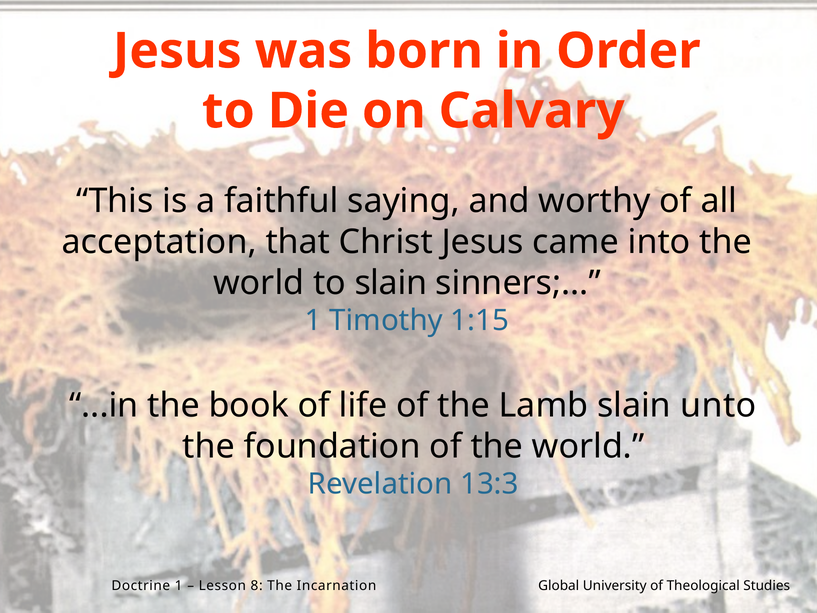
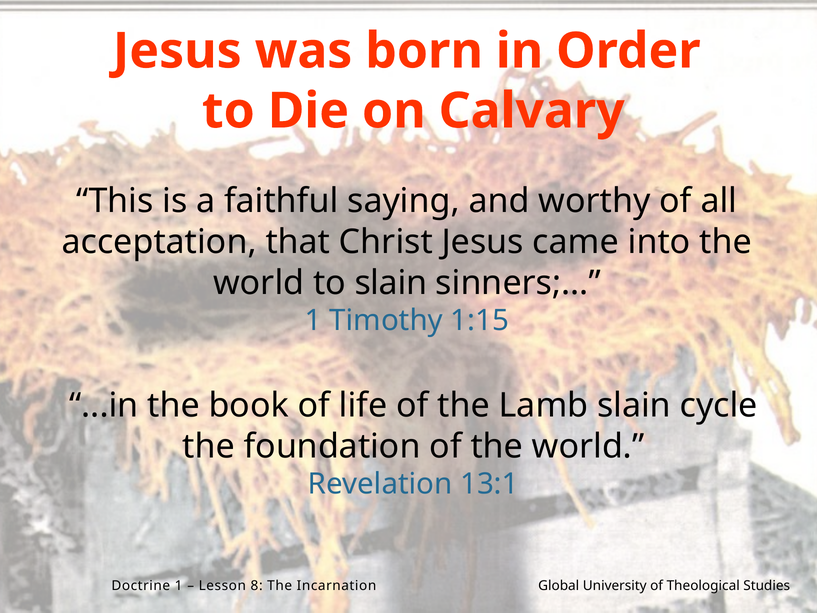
unto: unto -> cycle (719, 405)
13:3: 13:3 -> 13:1 (490, 484)
